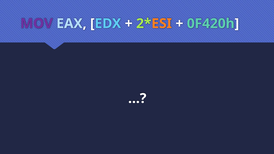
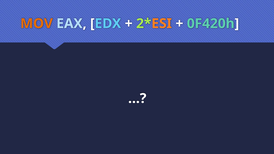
MOV colour: purple -> orange (37, 24)
